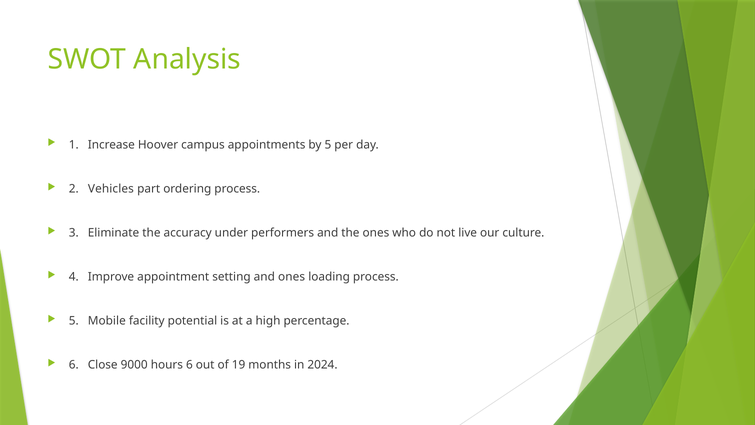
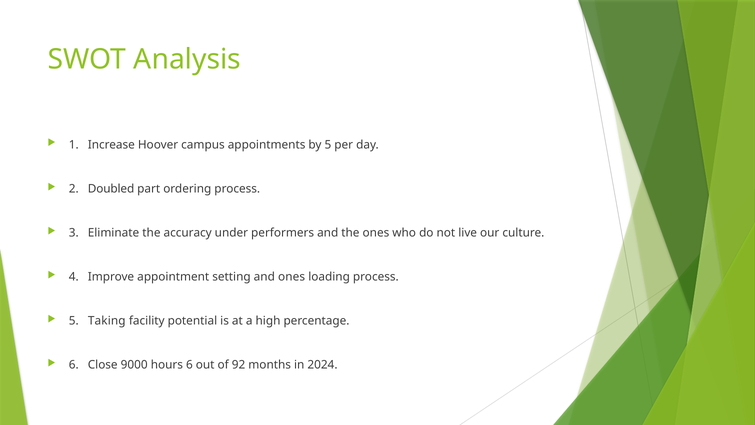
Vehicles: Vehicles -> Doubled (111, 189)
Mobile: Mobile -> Taking (107, 321)
19: 19 -> 92 (239, 365)
